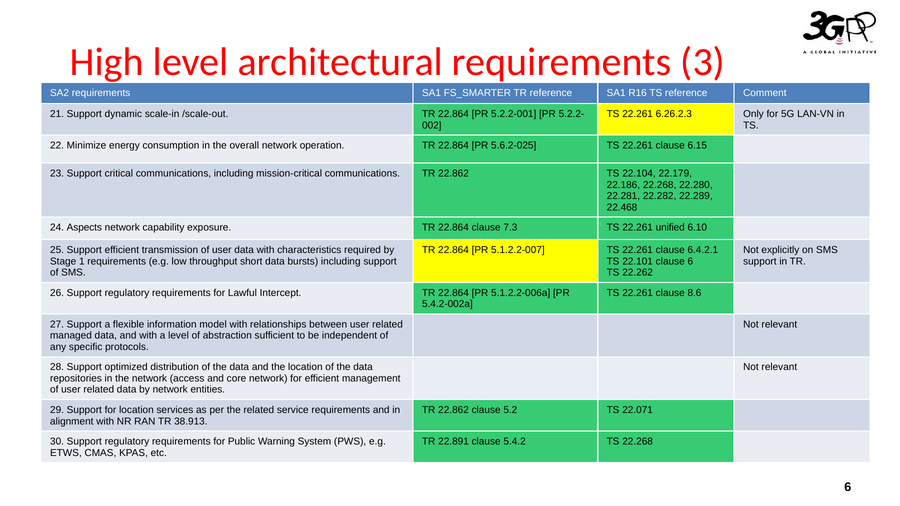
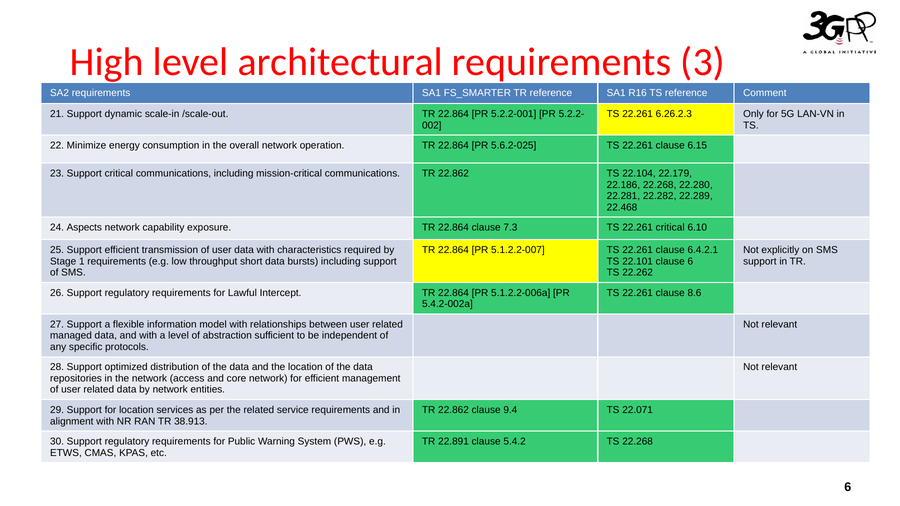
22.261 unified: unified -> critical (670, 228)
5.2: 5.2 -> 9.4 (510, 410)
